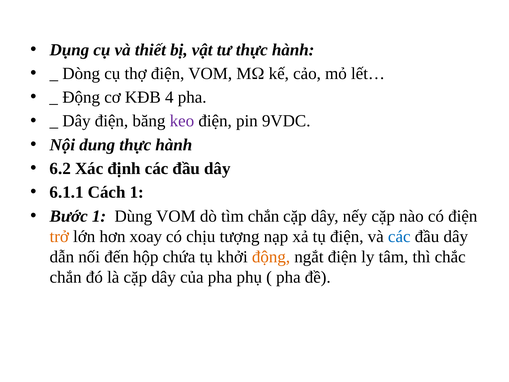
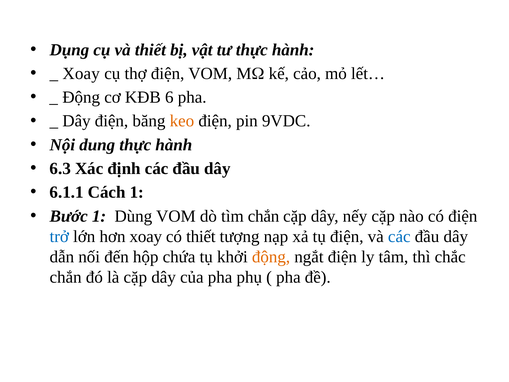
Dòng: Dòng -> Xoay (81, 73)
4: 4 -> 6 (169, 97)
keo colour: purple -> orange (182, 121)
6.2: 6.2 -> 6.3 (60, 168)
trở colour: orange -> blue (59, 236)
có chịu: chịu -> thiết (201, 236)
